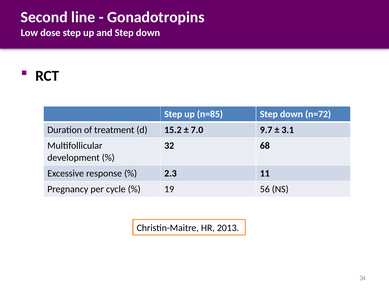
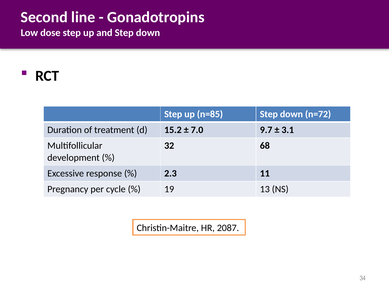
56: 56 -> 13 (265, 189)
2013: 2013 -> 2087 (228, 228)
